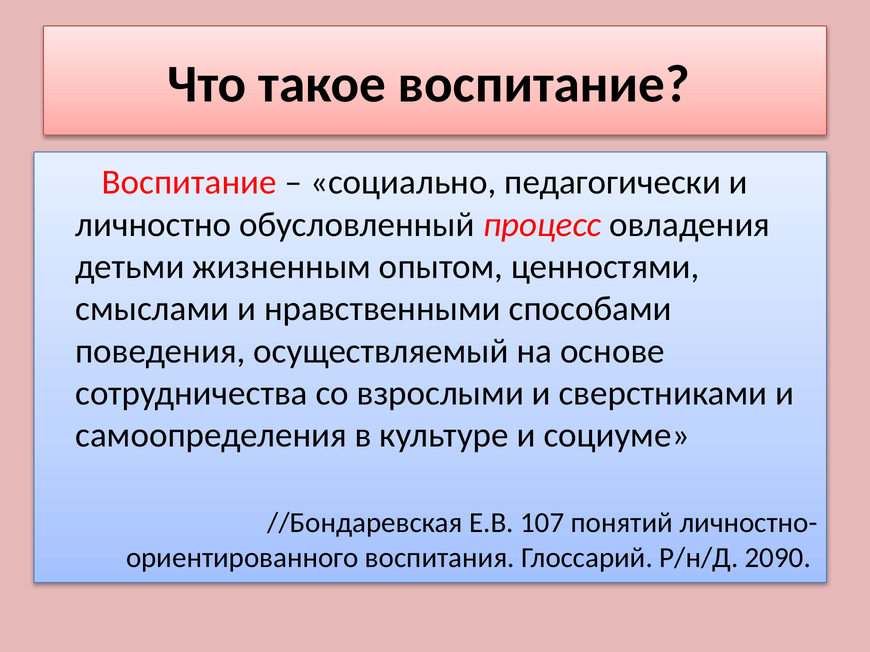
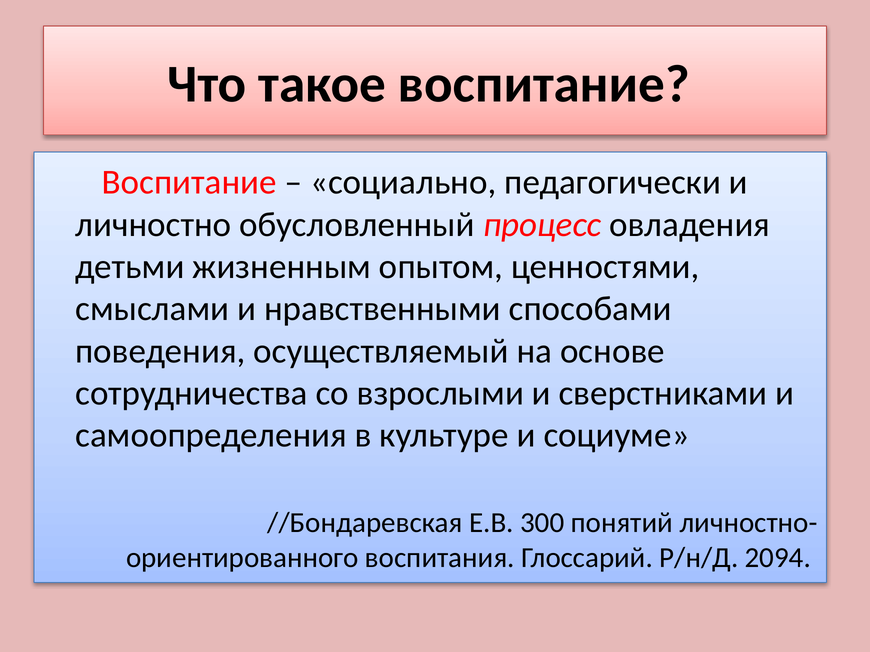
107: 107 -> 300 (542, 523)
2090: 2090 -> 2094 (778, 558)
